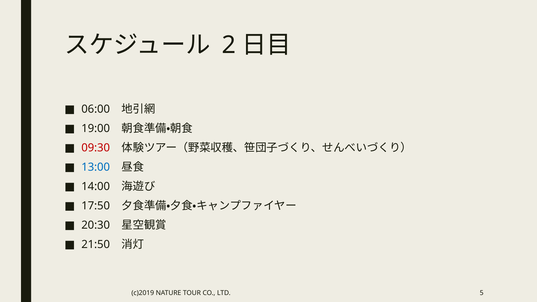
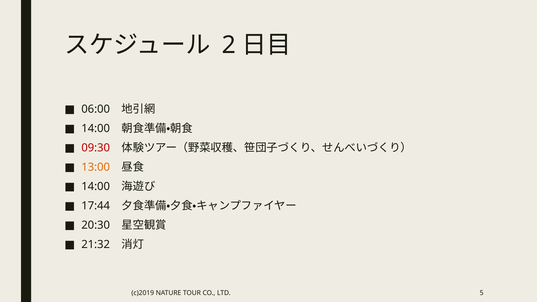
19:00: 19:00 -> 14:00 (96, 128)
13:00 colour: blue -> orange (96, 167)
17:50: 17:50 -> 17:44 (96, 206)
21:50: 21:50 -> 21:32 (96, 245)
